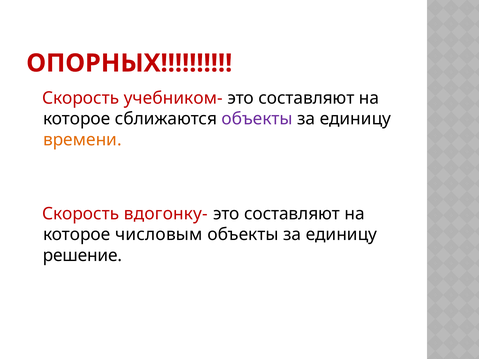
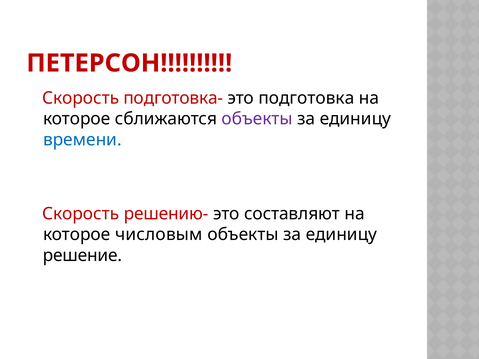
ОПОРНЫХ: ОПОРНЫХ -> ПЕТЕРСОН (129, 63)
учебником-: учебником- -> подготовка- (173, 98)
составляют: составляют -> подготовка (306, 98)
времени colour: orange -> blue (82, 140)
вдогонку-: вдогонку- -> решению- (166, 214)
